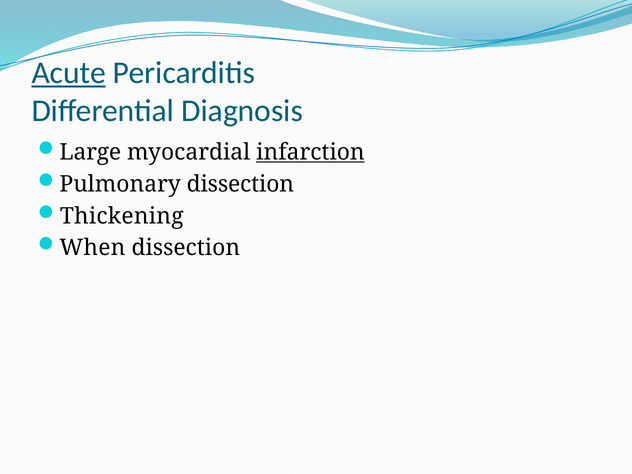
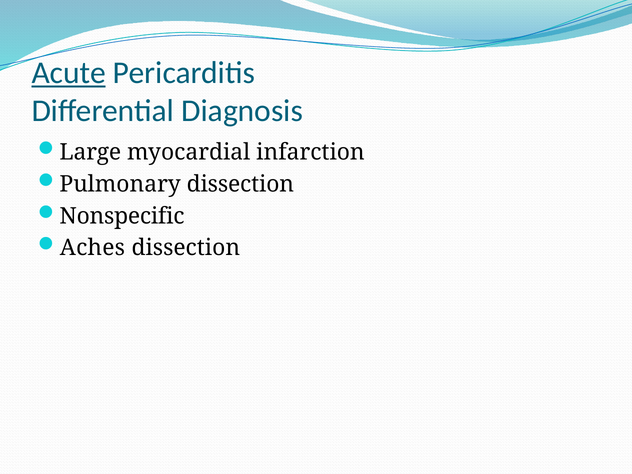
infarction underline: present -> none (310, 152)
Thickening: Thickening -> Nonspecific (122, 216)
When: When -> Aches (92, 248)
